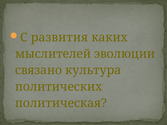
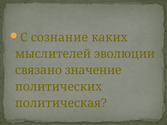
развития: развития -> сознание (59, 38)
культура: культура -> значение (93, 70)
